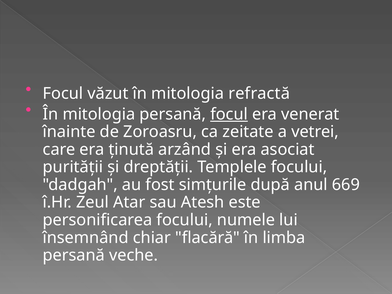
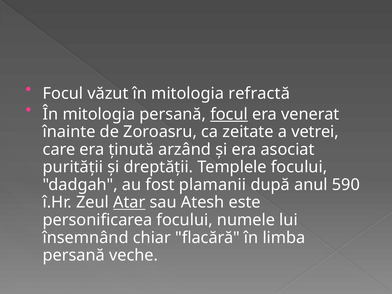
simțurile: simțurile -> plamanii (213, 185)
669: 669 -> 590 (346, 185)
Atar underline: none -> present (129, 202)
